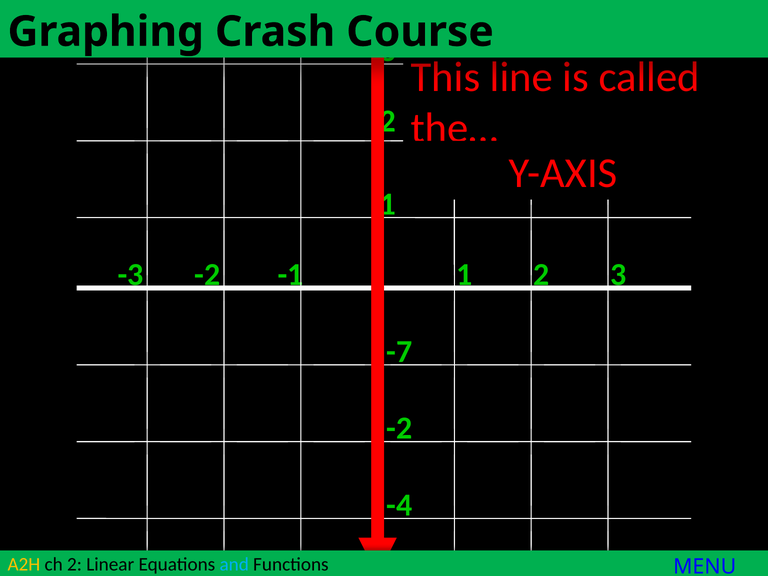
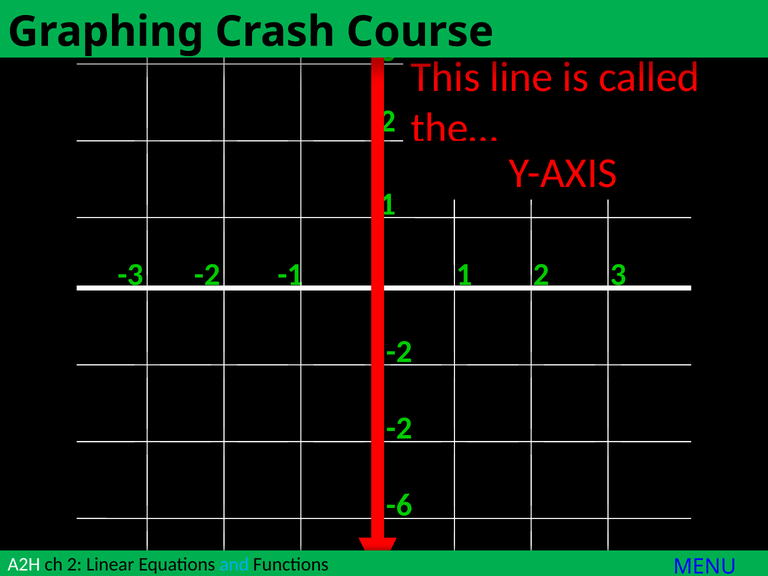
-7: -7 -> -2 (399, 352)
-4: -4 -> -6 (399, 505)
A2H colour: yellow -> white (24, 565)
